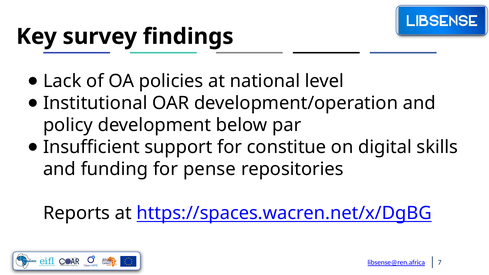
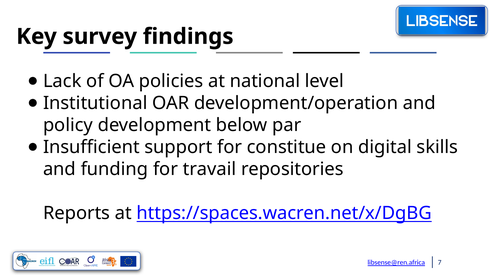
pense: pense -> travail (210, 169)
